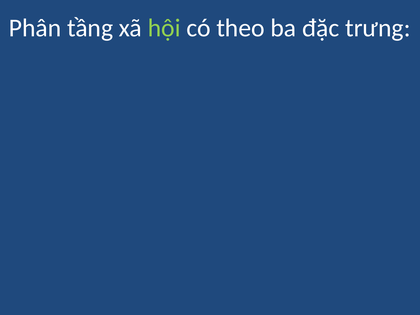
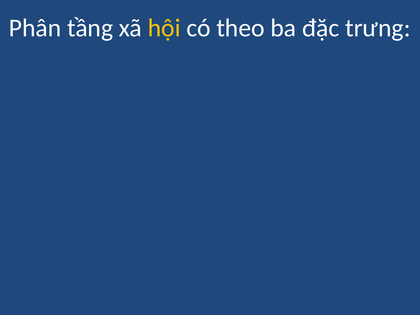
hội colour: light green -> yellow (164, 28)
